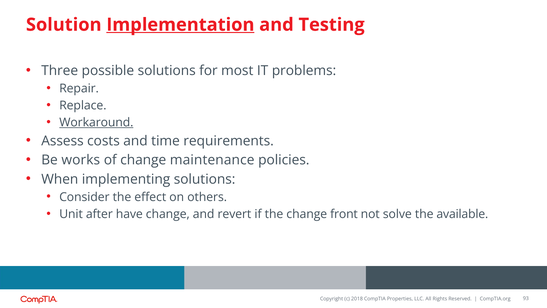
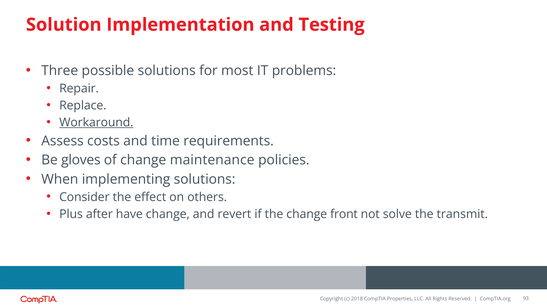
Implementation underline: present -> none (180, 25)
works: works -> gloves (81, 160)
Unit: Unit -> Plus (71, 214)
available: available -> transmit (462, 214)
